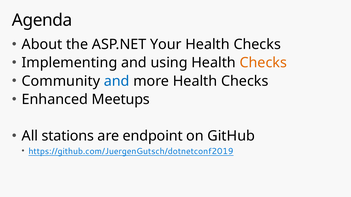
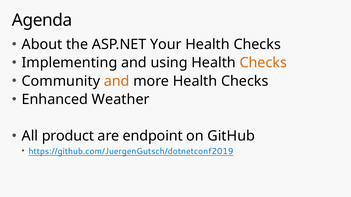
and colour: blue -> orange (117, 81)
Meetups: Meetups -> Weather (121, 100)
stations: stations -> product (68, 136)
